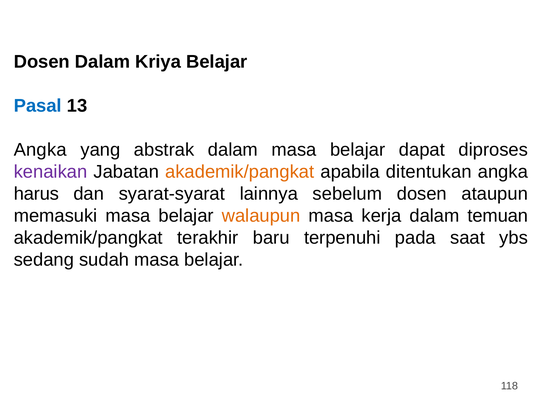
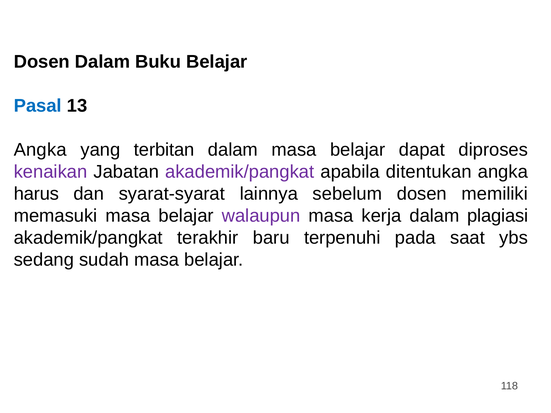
Kriya: Kriya -> Buku (158, 62)
abstrak: abstrak -> terbitan (164, 150)
akademik/pangkat colour: orange -> purple (240, 172)
ataupun: ataupun -> memiliki (495, 194)
walaupun colour: orange -> purple (261, 216)
temuan: temuan -> plagiasi (498, 216)
